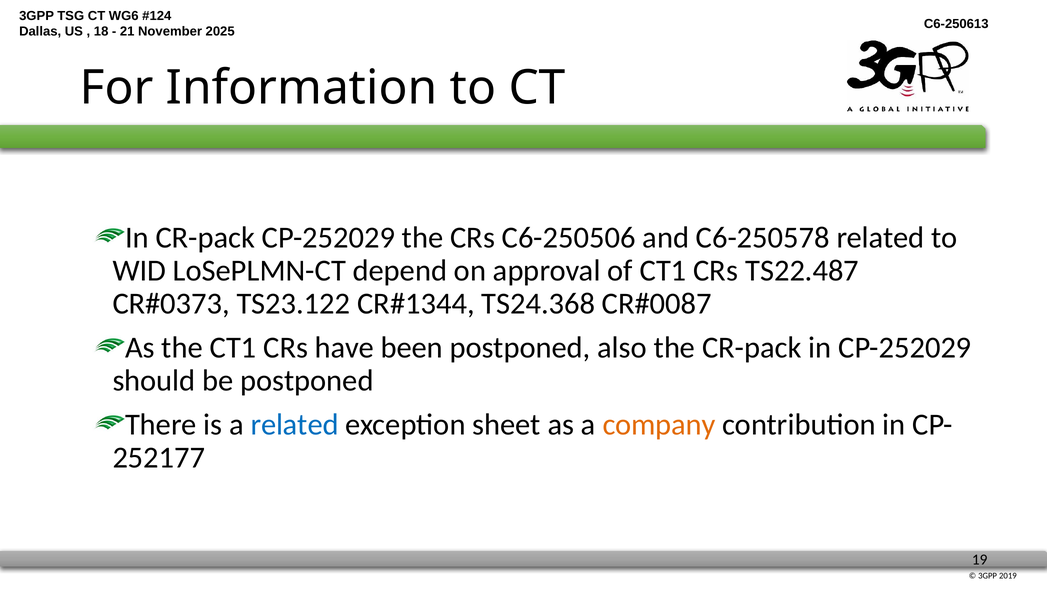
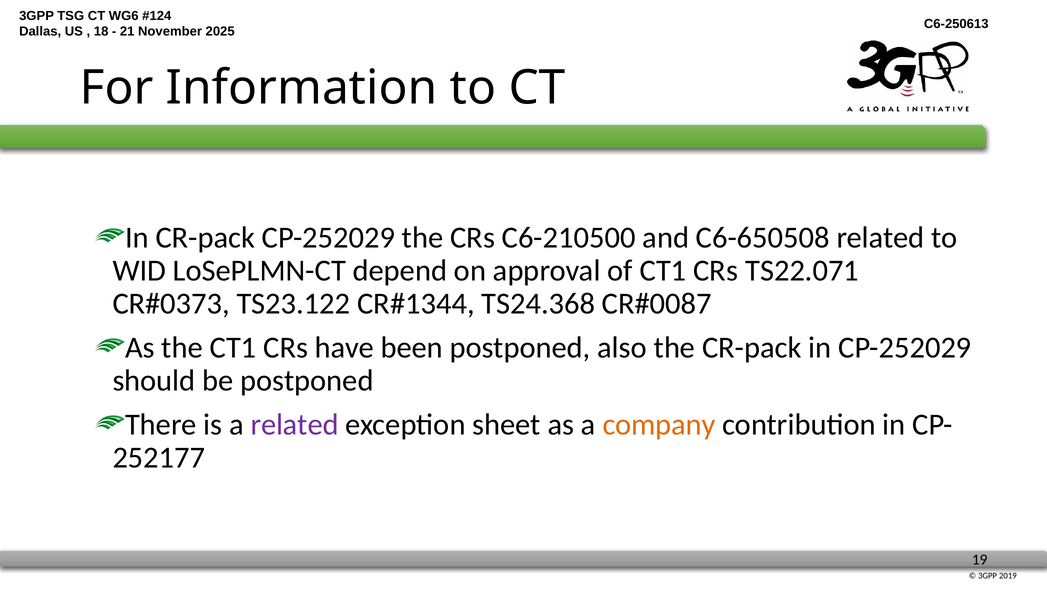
C6-250506: C6-250506 -> C6-210500 (569, 238)
C6-250578: C6-250578 -> C6-650508 (763, 238)
TS22.487: TS22.487 -> TS22.071 (802, 271)
related colour: blue -> purple (295, 424)
